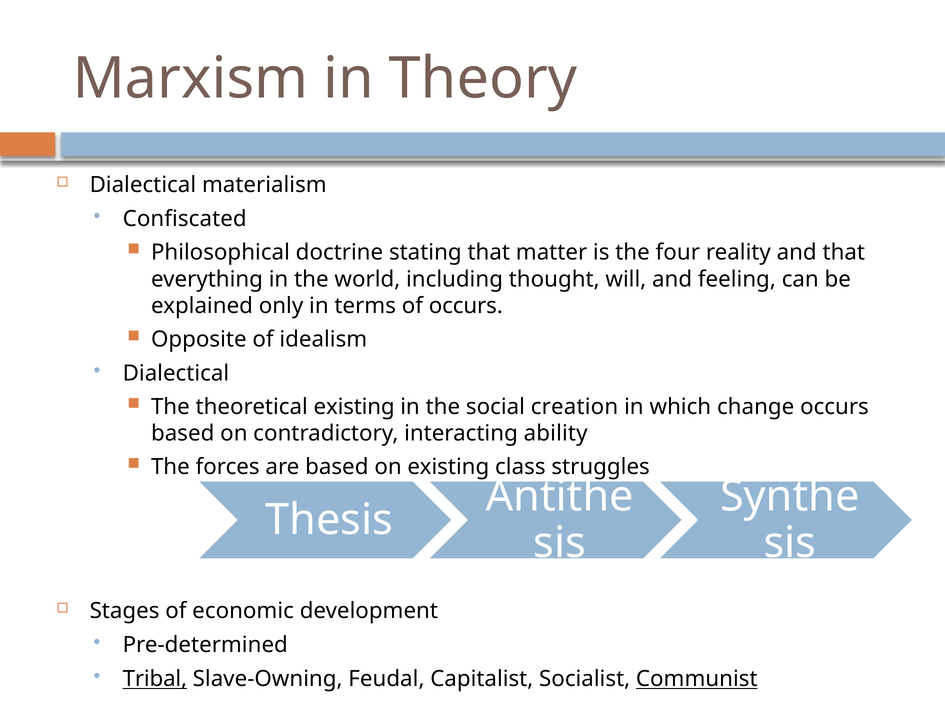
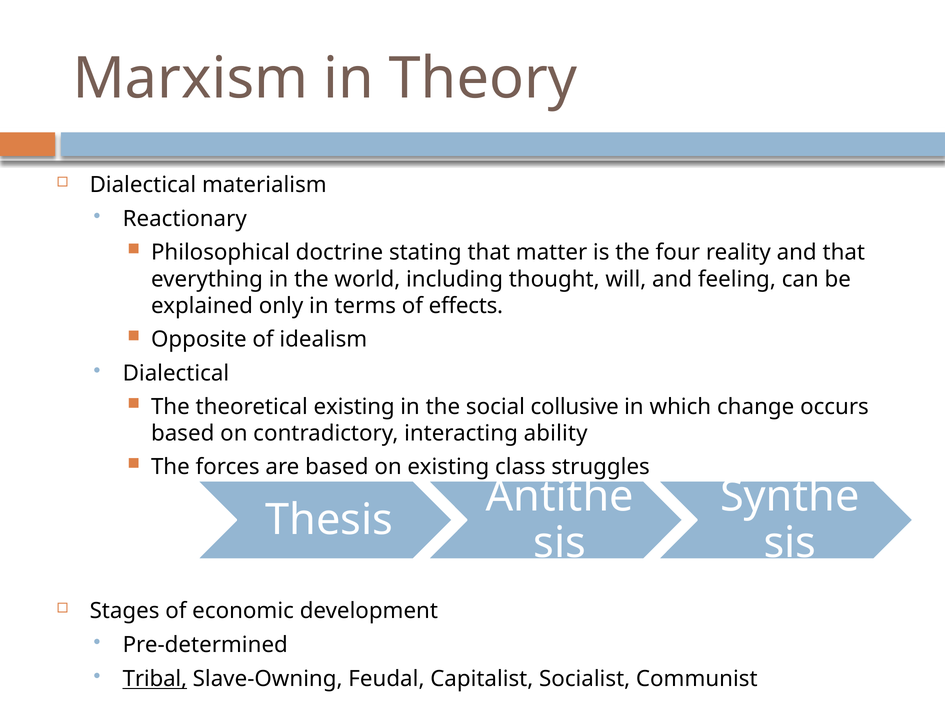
Confiscated: Confiscated -> Reactionary (185, 219)
of occurs: occurs -> effects (466, 306)
creation: creation -> collusive (575, 407)
Communist underline: present -> none (697, 679)
